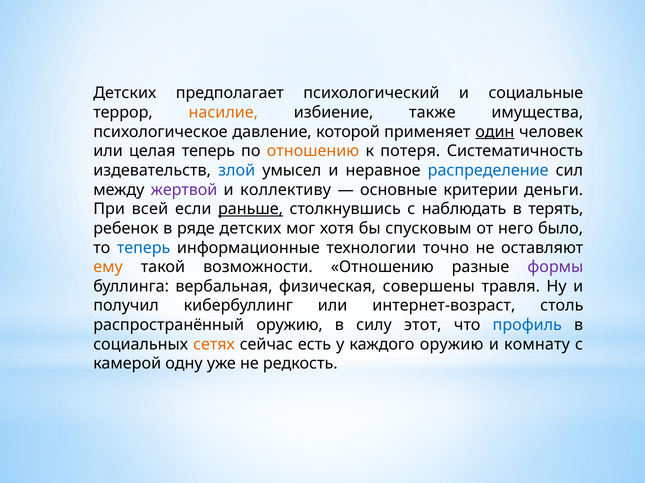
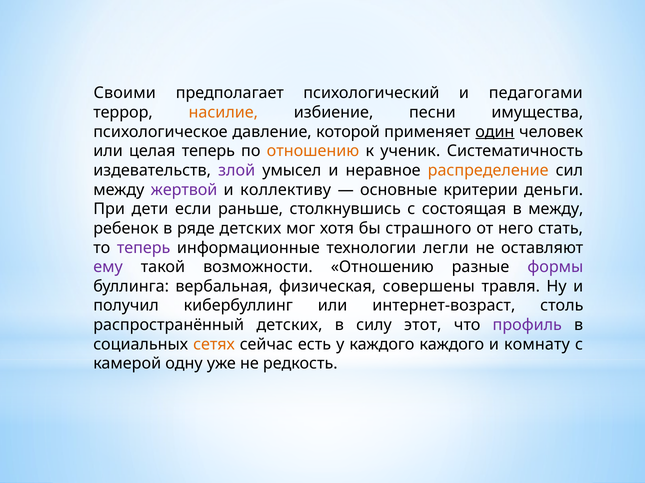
Детских: Детских -> Своими (125, 93)
социальные: социальные -> педагогами (536, 93)
также: также -> песни (432, 113)
потеря: потеря -> ученик (410, 151)
злой colour: blue -> purple (237, 171)
распределение colour: blue -> orange (488, 171)
всей: всей -> дети (150, 209)
раньше underline: present -> none (251, 209)
наблюдать: наблюдать -> состоящая (464, 209)
в терять: терять -> между (556, 209)
спусковым: спусковым -> страшного (428, 229)
было: было -> стать (561, 229)
теперь colour: blue -> purple (144, 248)
точно: точно -> легли (446, 248)
ему colour: orange -> purple (108, 267)
распространённый оружию: оружию -> детских (289, 325)
профиль colour: blue -> purple (527, 325)
каждого оружию: оружию -> каждого (452, 345)
